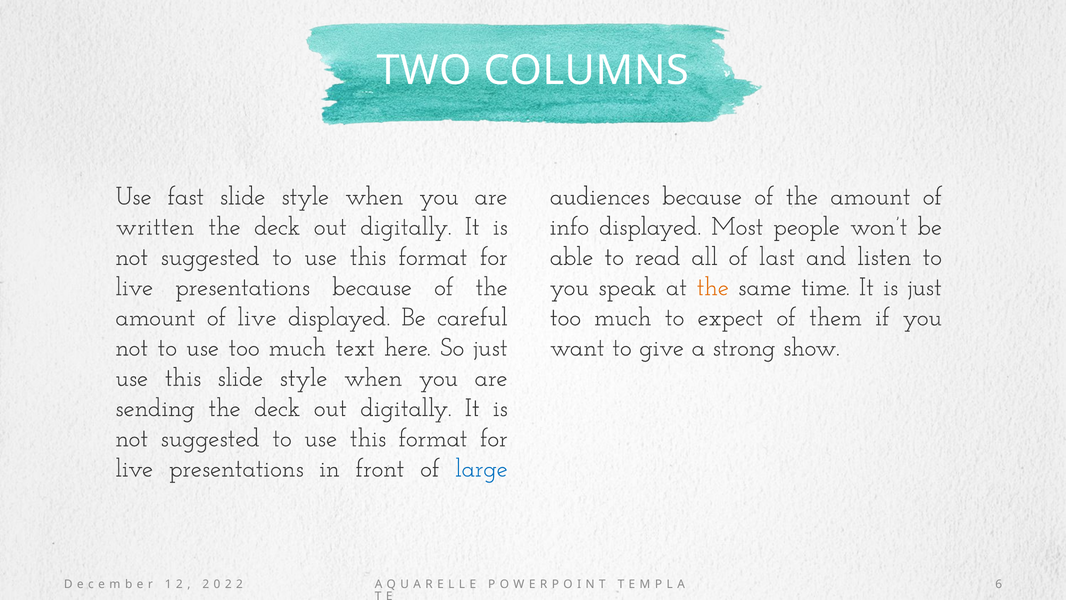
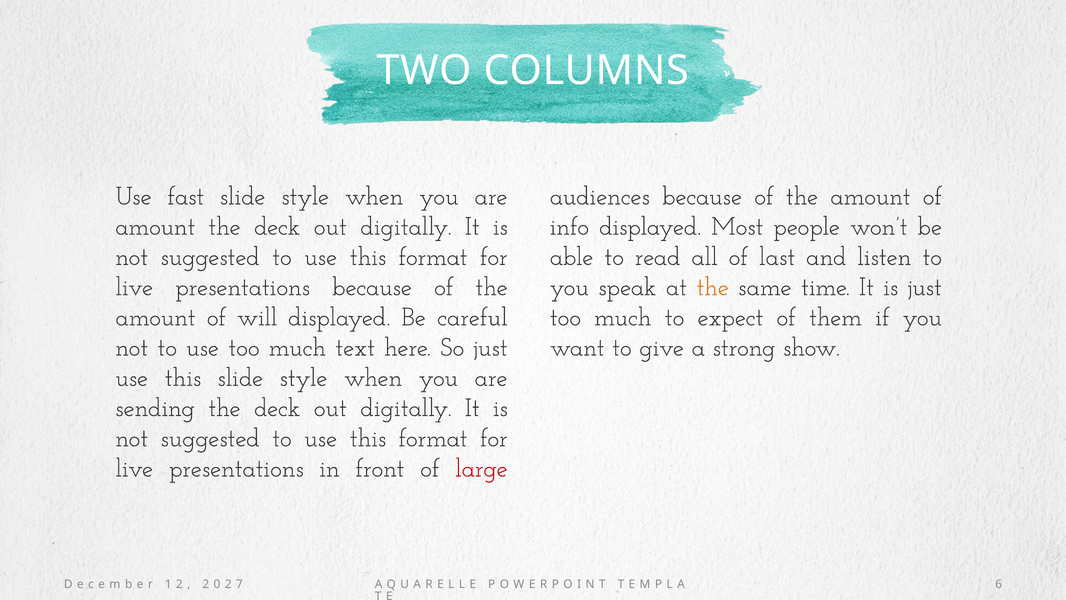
written: written -> amount (155, 226)
of live: live -> will (257, 317)
large colour: blue -> red (481, 468)
2: 2 -> 7 (239, 584)
